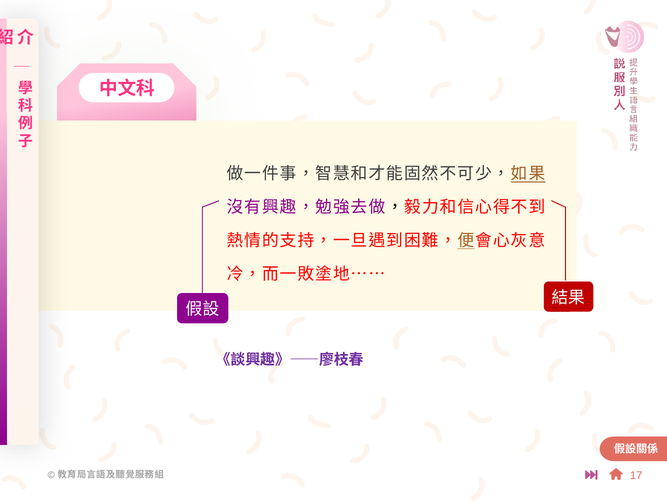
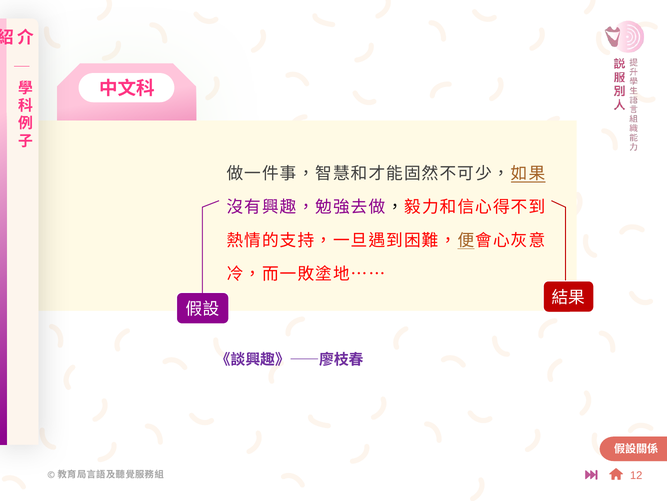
17: 17 -> 12 (636, 475)
